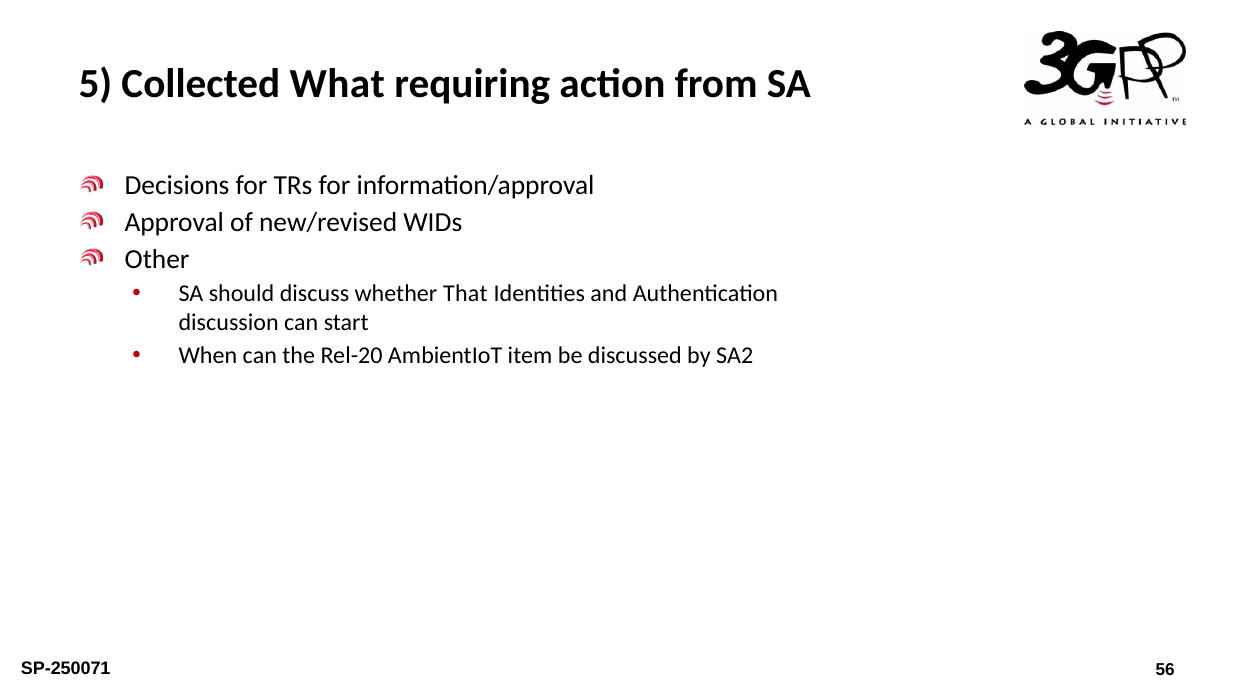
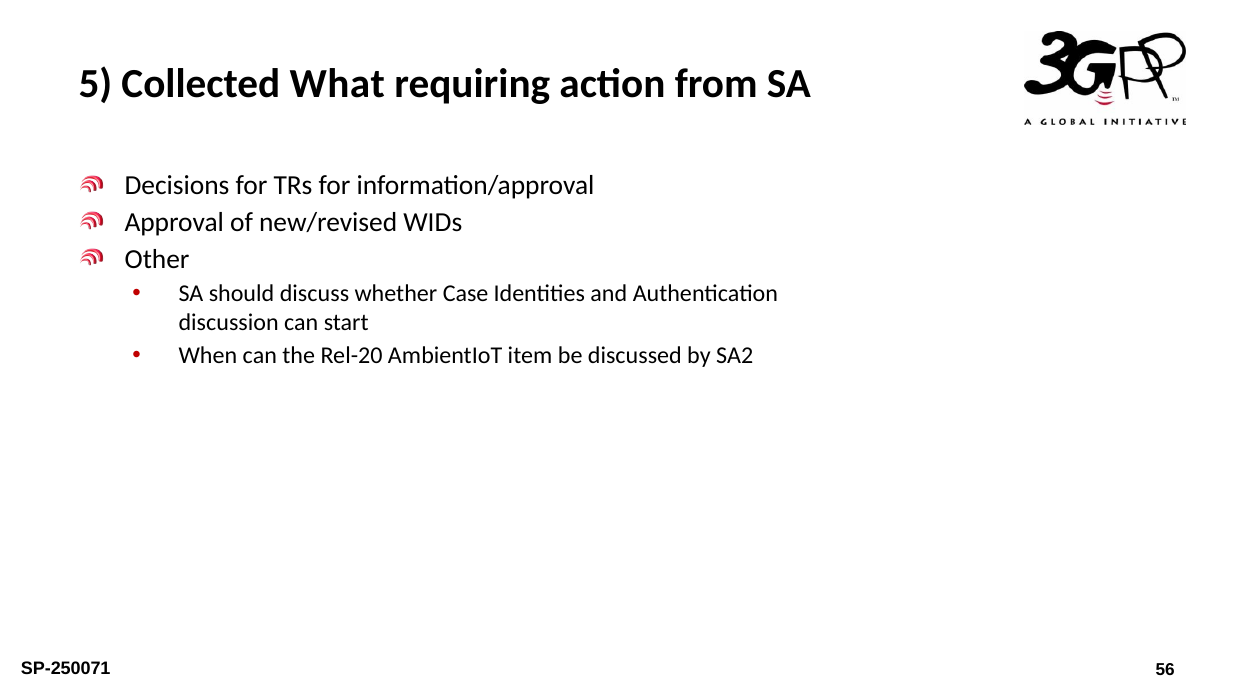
That: That -> Case (466, 294)
